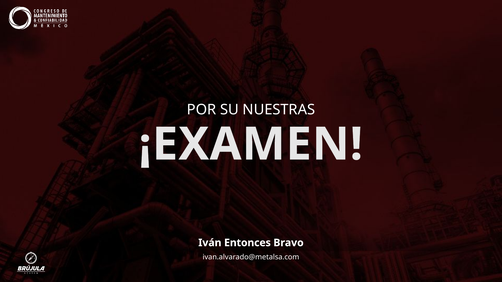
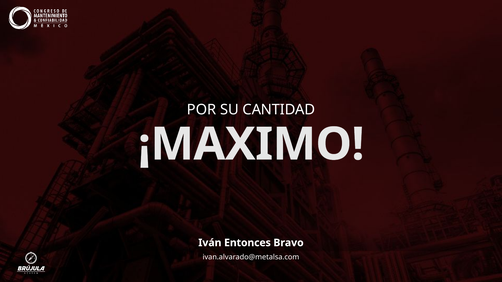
NUESTRAS: NUESTRAS -> CANTIDAD (279, 110)
¡EXAMEN: ¡EXAMEN -> ¡MAXIMO (251, 145)
